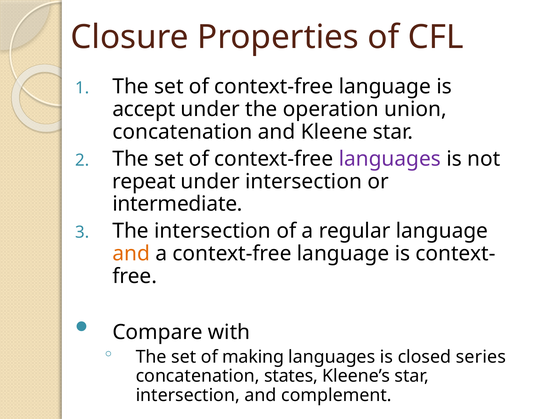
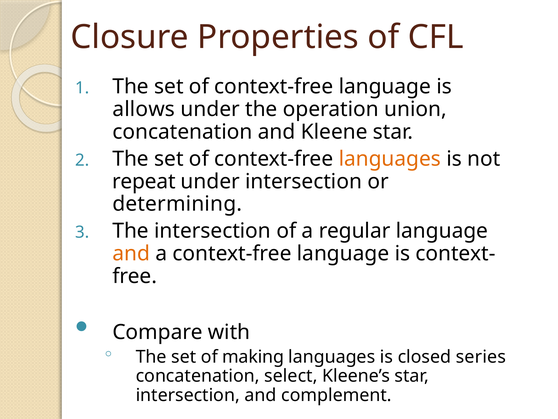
accept: accept -> allows (144, 109)
languages colour: purple -> orange (390, 159)
intermediate: intermediate -> determining (177, 204)
states: states -> select (291, 376)
